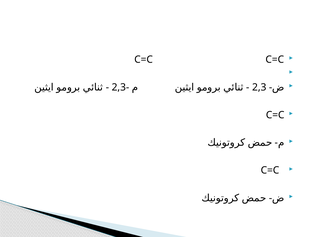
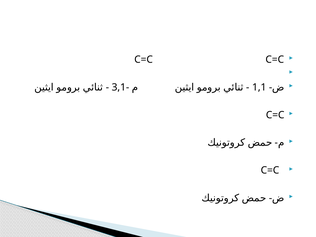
2,3: 2,3 -> 3,1 (119, 87)
2,3: 2,3 -> 1,1 (259, 87)
